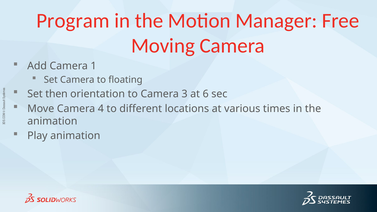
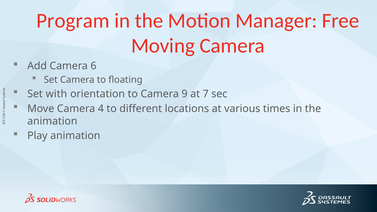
1: 1 -> 6 (94, 66)
then: then -> with (56, 94)
Camera 3: 3 -> 9 (185, 94)
6: 6 -> 7 (206, 94)
